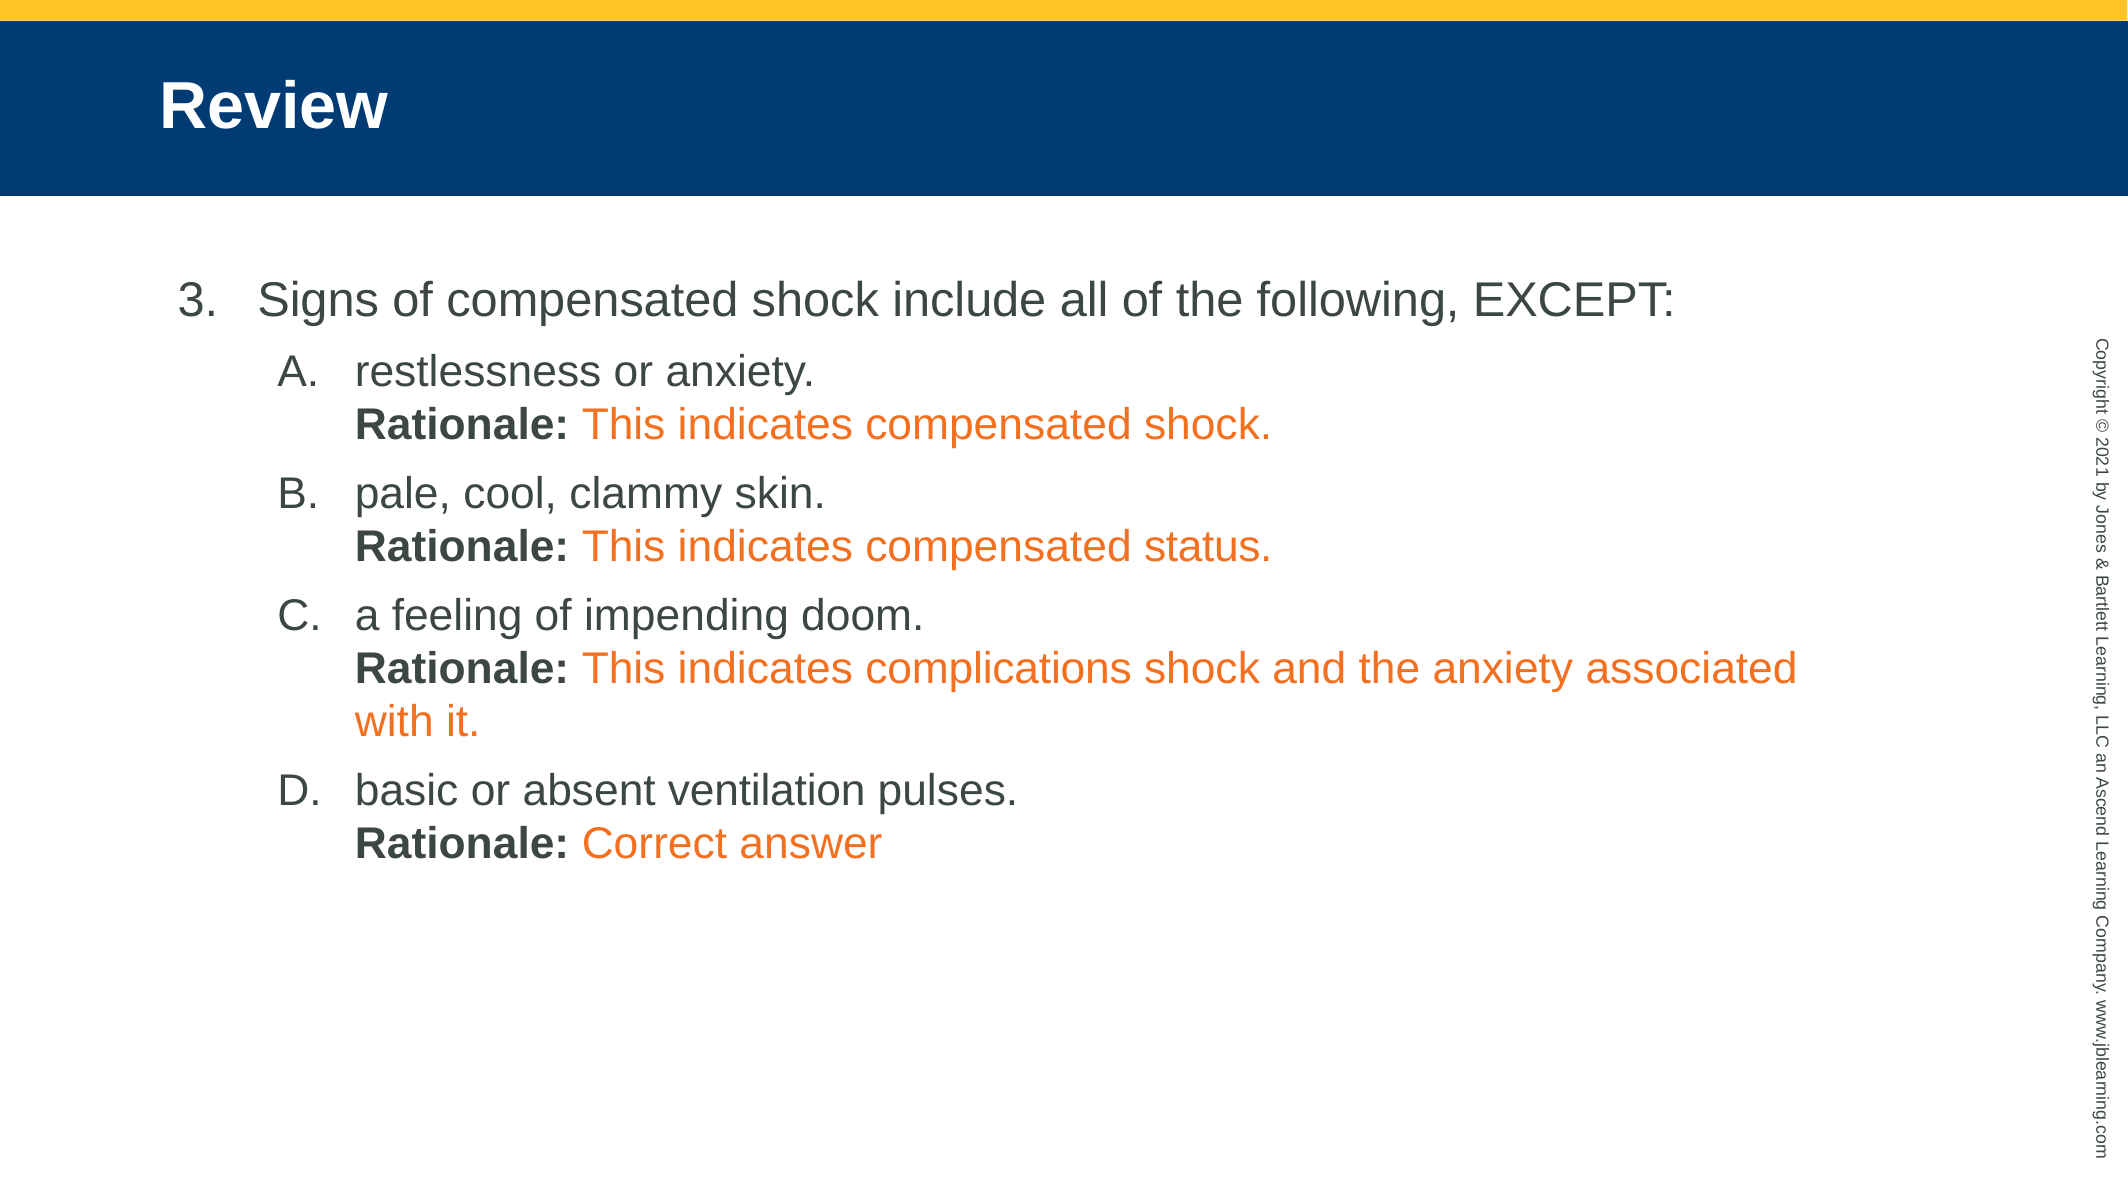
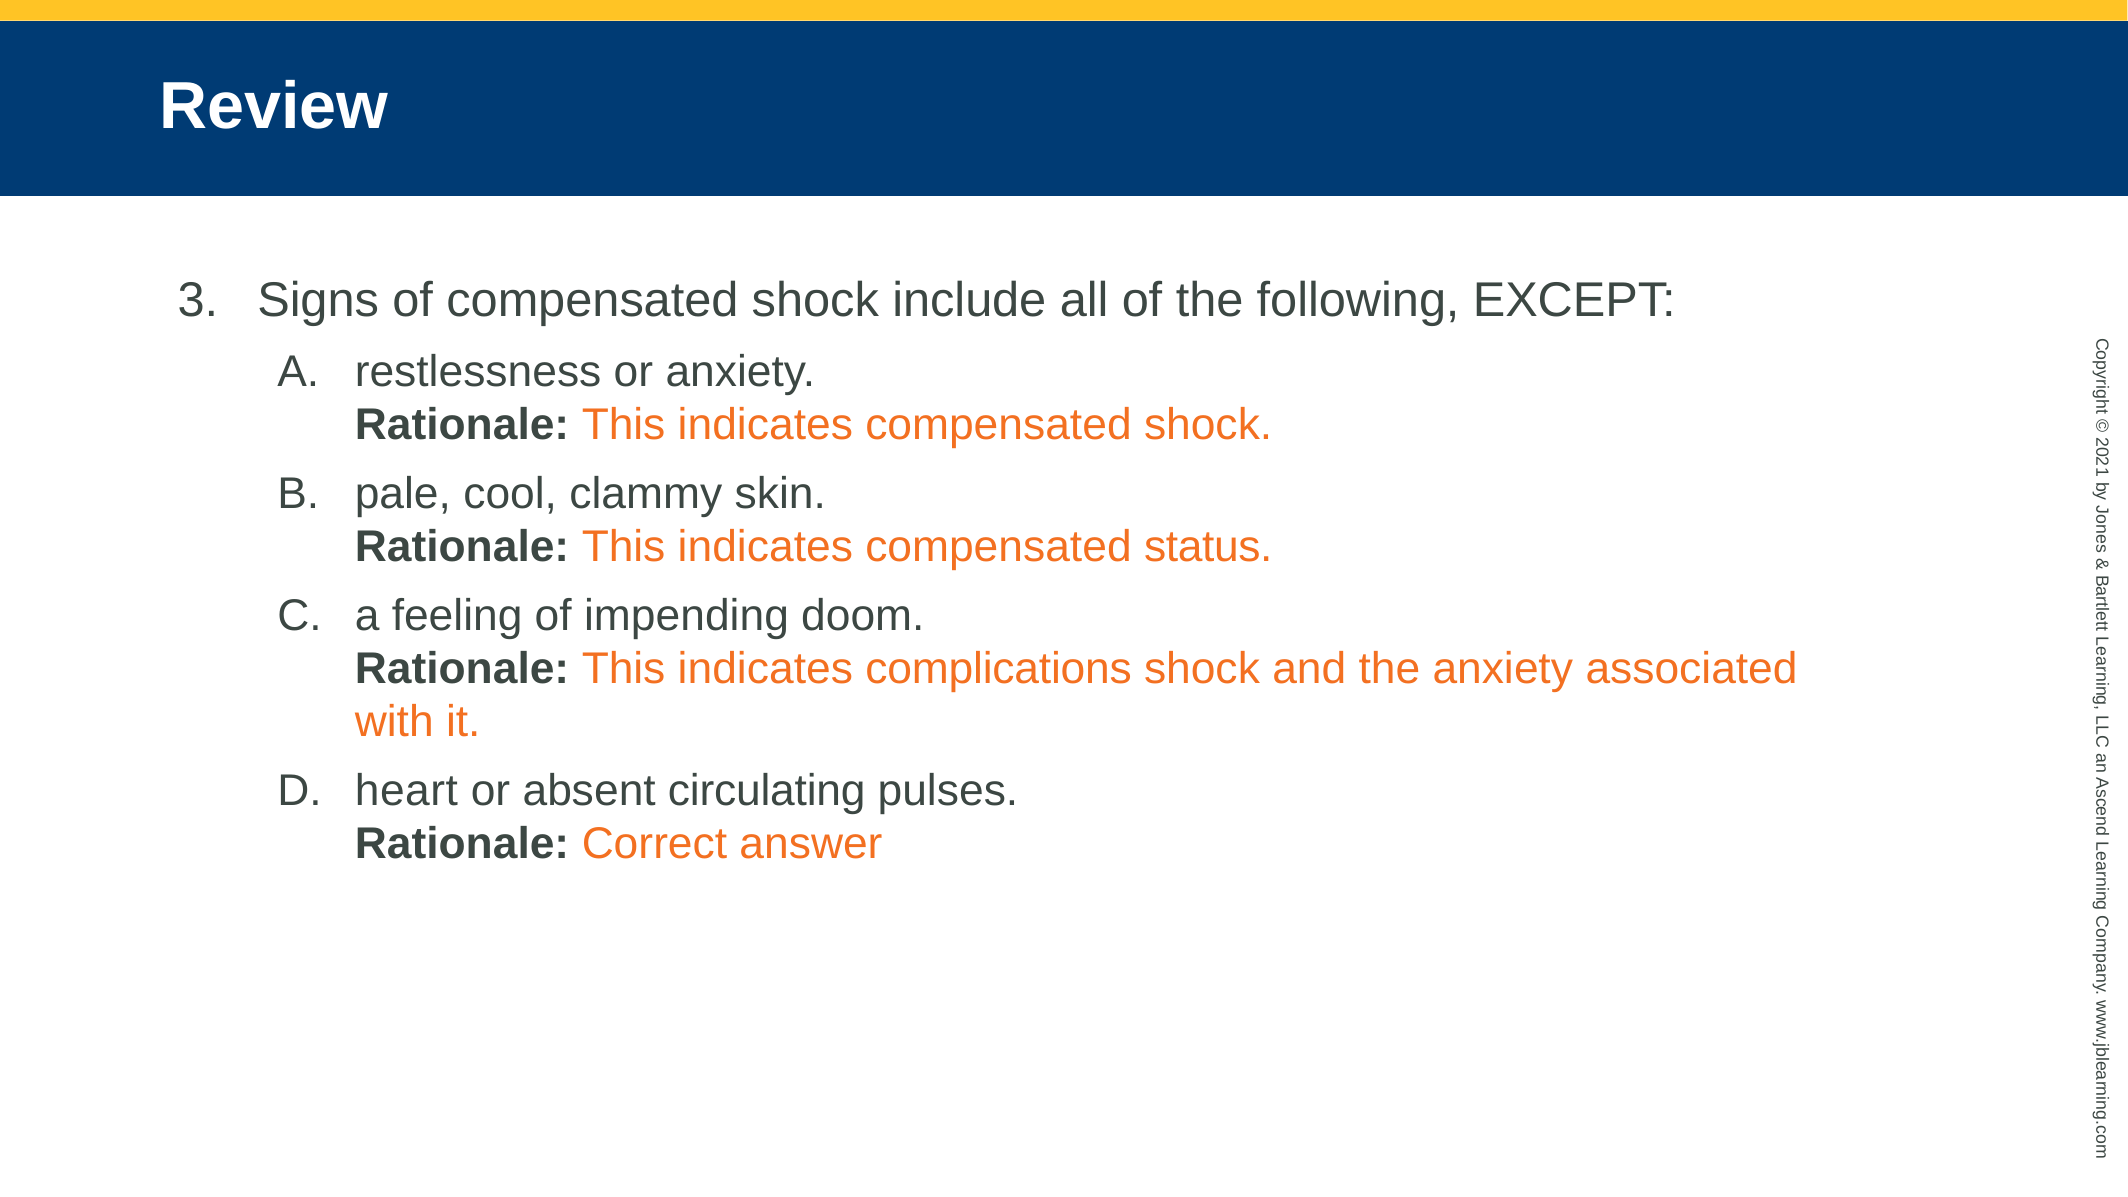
basic: basic -> heart (406, 791)
ventilation: ventilation -> circulating (767, 791)
